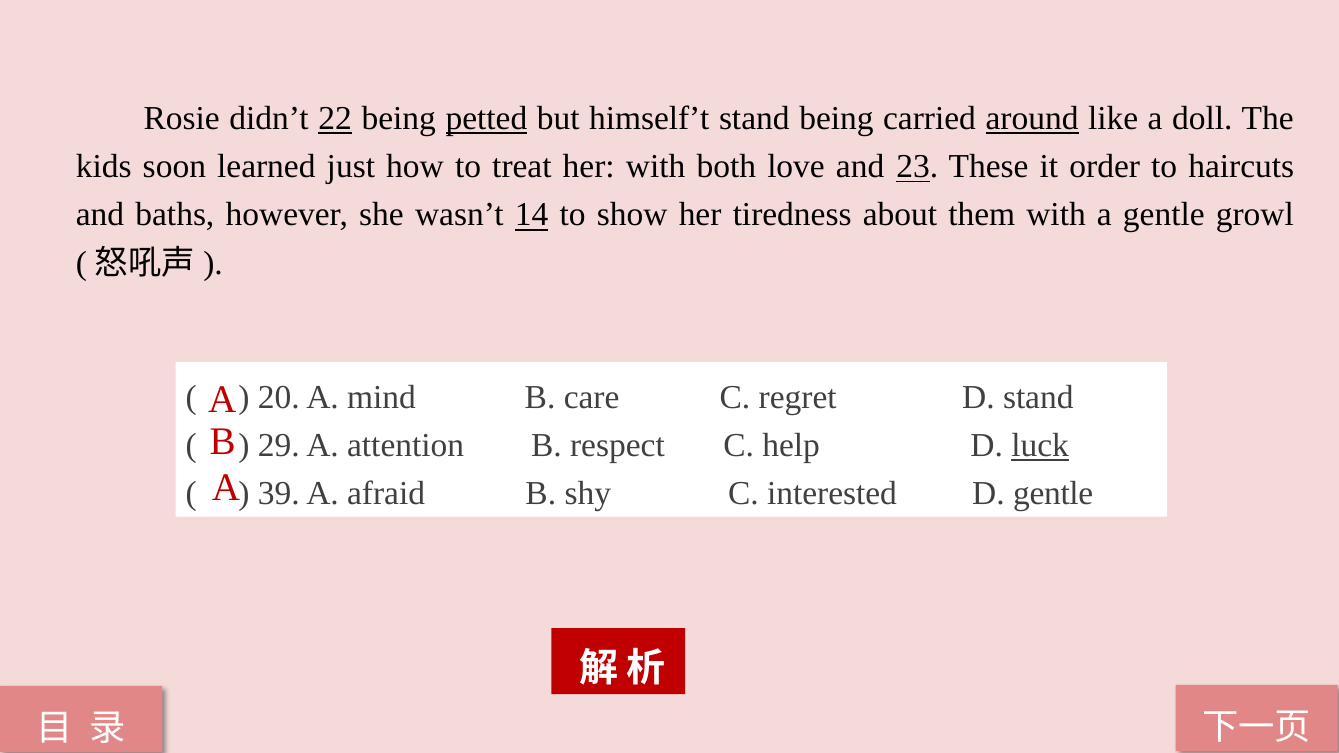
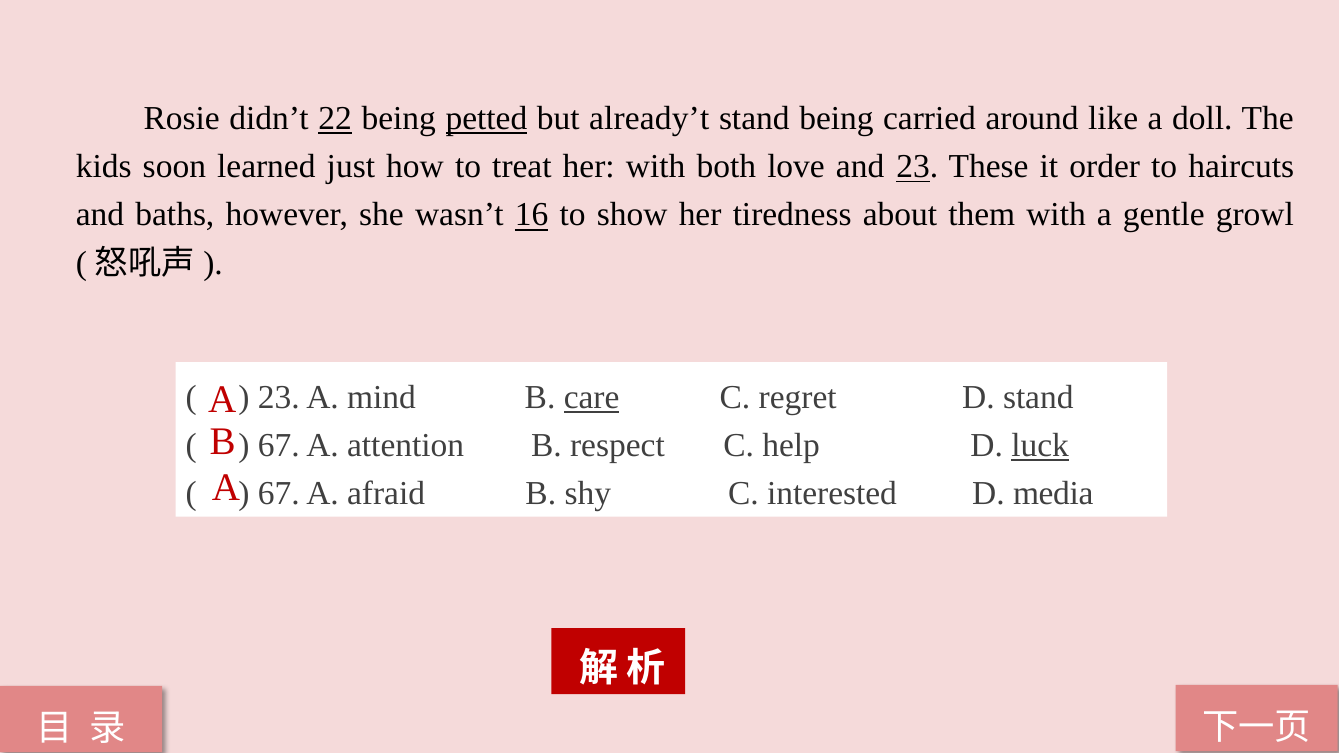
himself’t: himself’t -> already’t (649, 119)
around underline: present -> none (1032, 119)
14: 14 -> 16 (532, 215)
20: 20 -> 23 (279, 398)
care underline: none -> present (592, 398)
29: 29 -> 67 (279, 446)
39: 39 -> 67 (279, 494)
D gentle: gentle -> media (1053, 494)
